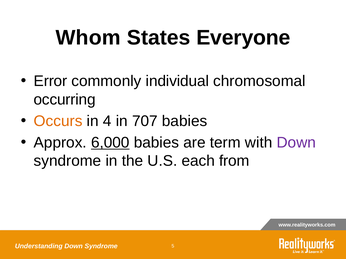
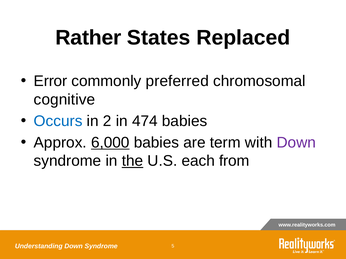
Whom: Whom -> Rather (88, 38)
Everyone: Everyone -> Replaced (243, 38)
individual: individual -> preferred (177, 81)
occurring: occurring -> cognitive (64, 100)
Occurs colour: orange -> blue (58, 121)
4: 4 -> 2 (107, 121)
707: 707 -> 474 (145, 121)
the underline: none -> present (132, 161)
